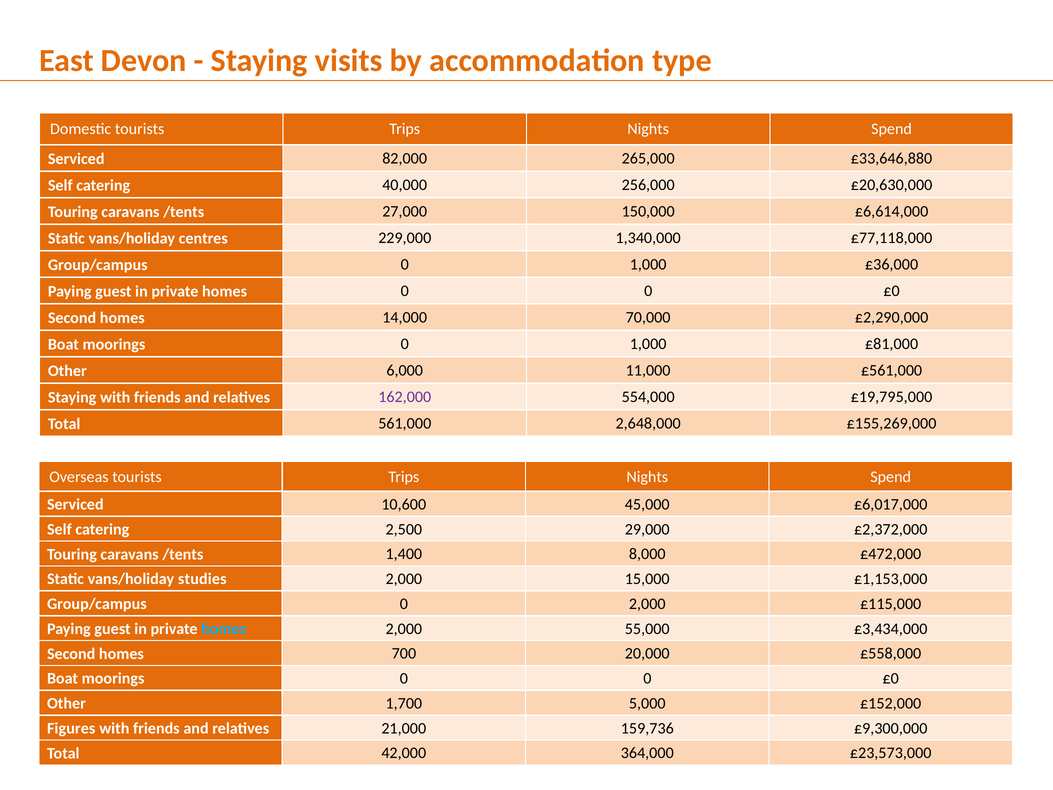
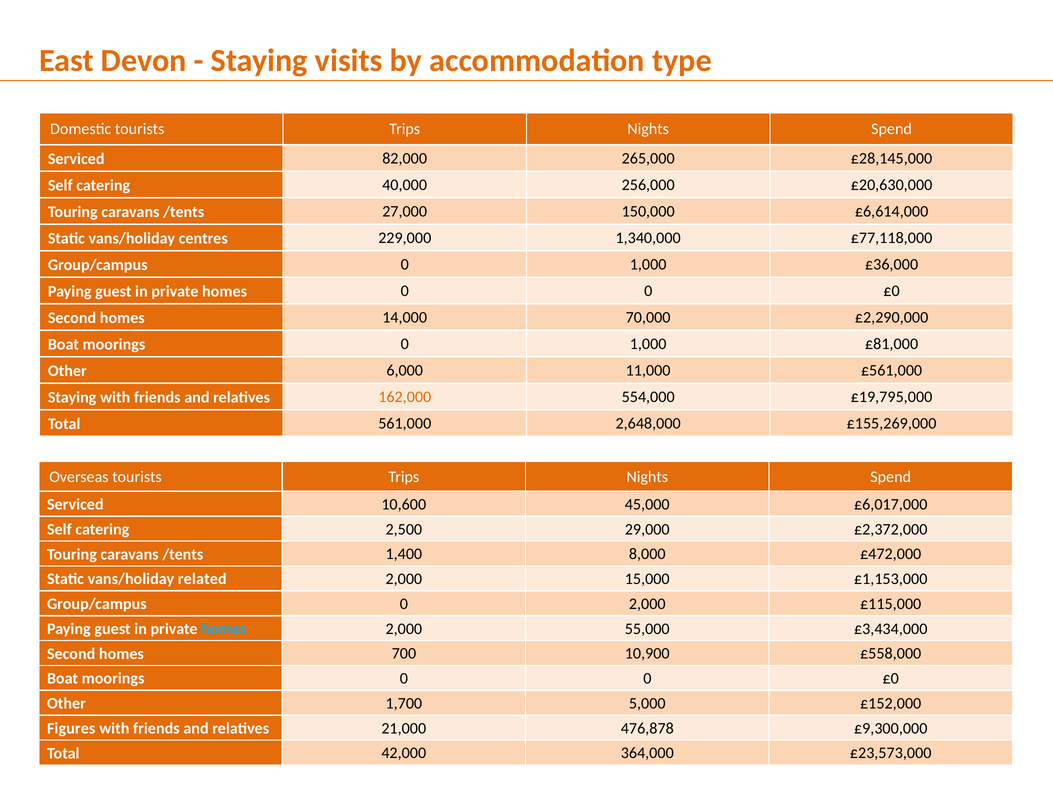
£33,646,880: £33,646,880 -> £28,145,000 (892, 159)
162,000 colour: purple -> orange (405, 397)
studies: studies -> related (202, 579)
20,000: 20,000 -> 10,900 (647, 653)
159,736: 159,736 -> 476,878 (647, 728)
